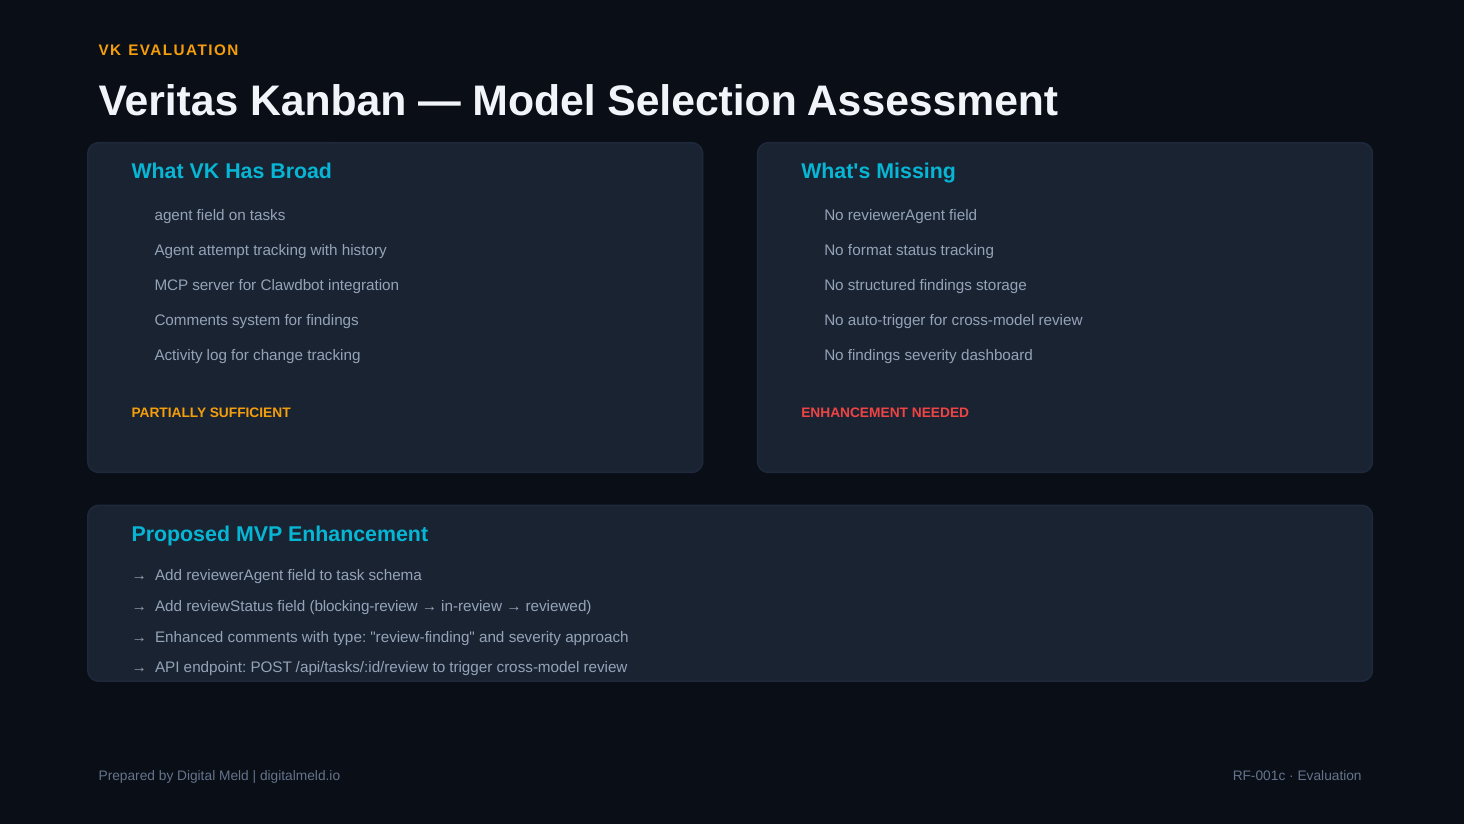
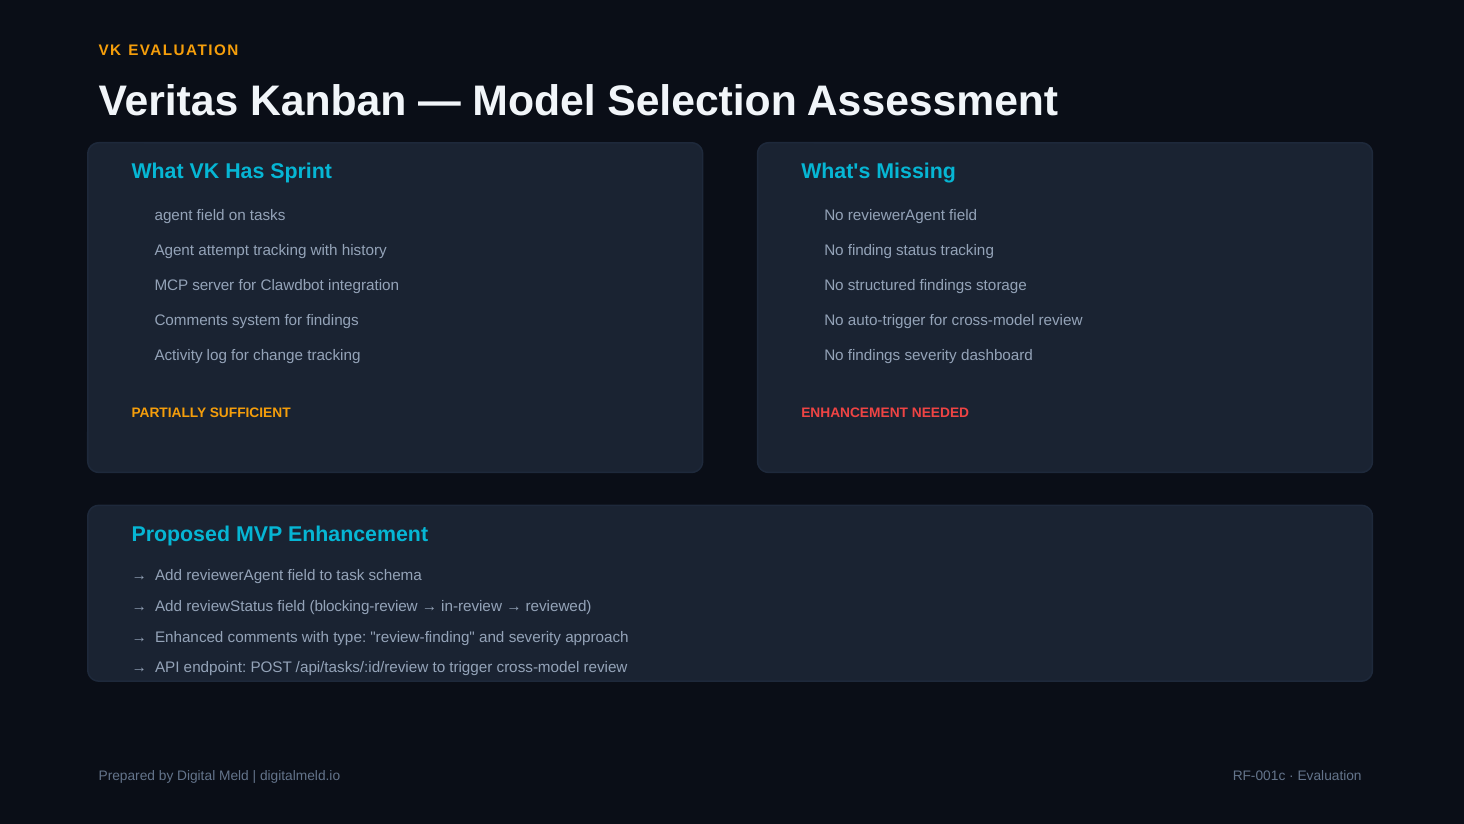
Broad: Broad -> Sprint (301, 172)
format: format -> finding (870, 250)
